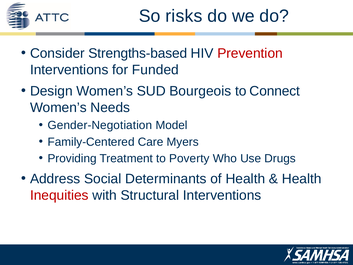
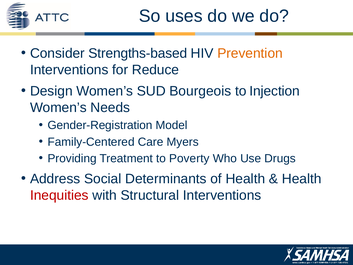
risks: risks -> uses (184, 16)
Prevention colour: red -> orange (250, 53)
Funded: Funded -> Reduce (155, 70)
Connect: Connect -> Injection (275, 91)
Gender-Negotiation: Gender-Negotiation -> Gender-Registration (100, 125)
